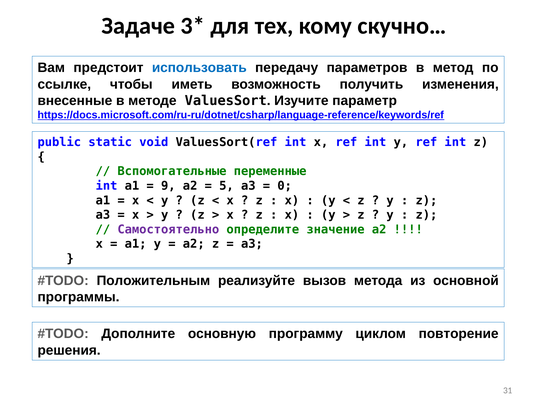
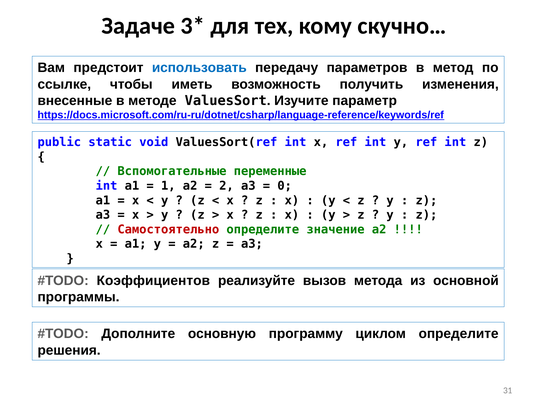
9: 9 -> 1 (168, 186)
5: 5 -> 2 (227, 186)
Самостоятельно colour: purple -> red (168, 229)
Положительным: Положительным -> Коэффициентов (153, 281)
циклом повторение: повторение -> определите (459, 334)
